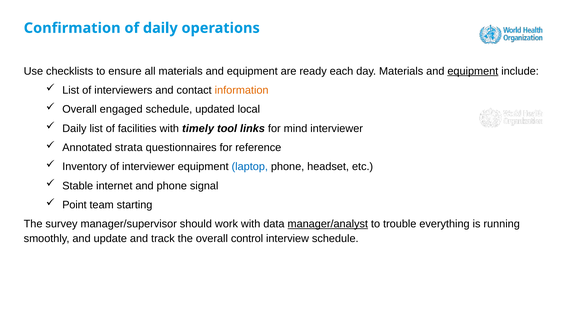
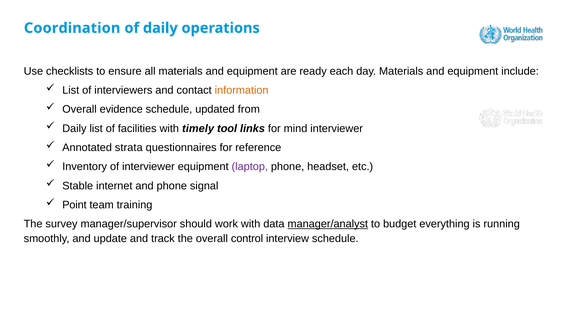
Confirmation: Confirmation -> Coordination (72, 28)
equipment underline: present -> none (473, 71)
engaged: engaged -> evidence (121, 109)
local: local -> from (249, 109)
laptop colour: blue -> purple (250, 167)
starting: starting -> training (135, 205)
trouble: trouble -> budget (400, 224)
